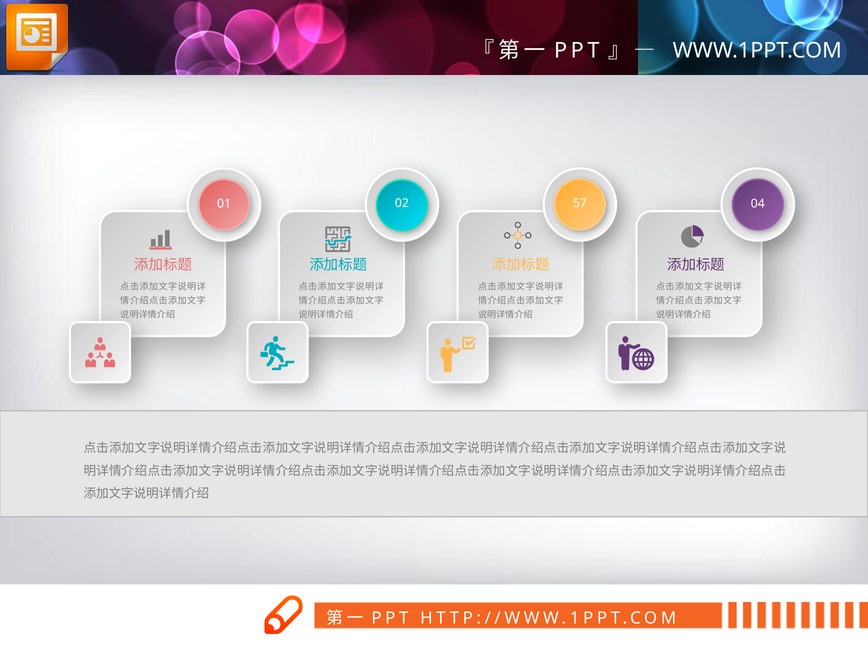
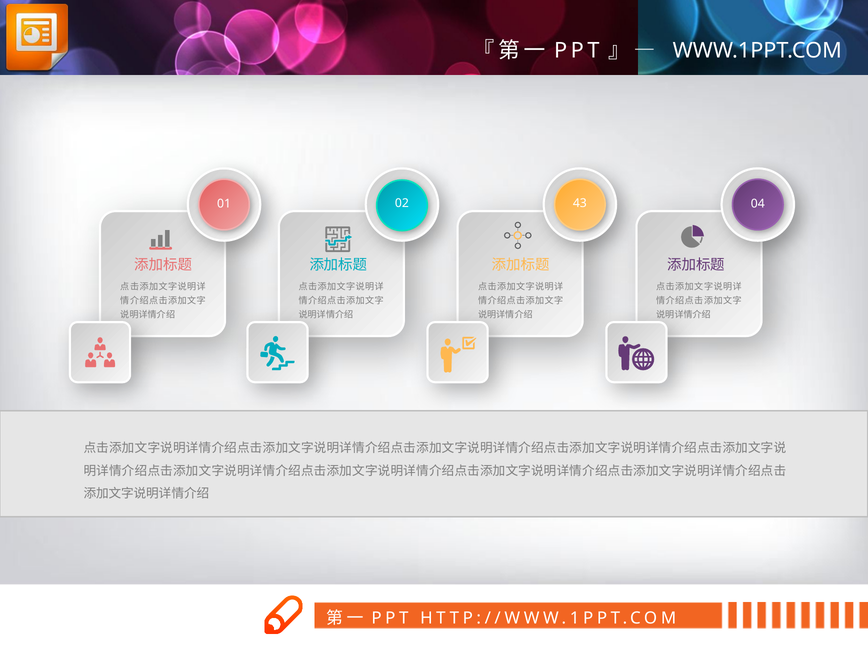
57: 57 -> 43 (580, 203)
